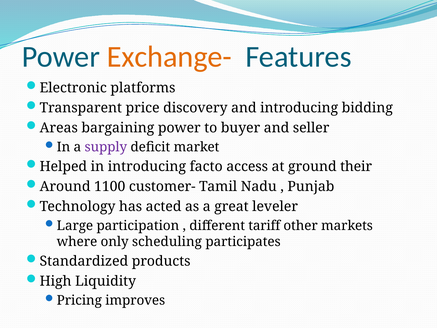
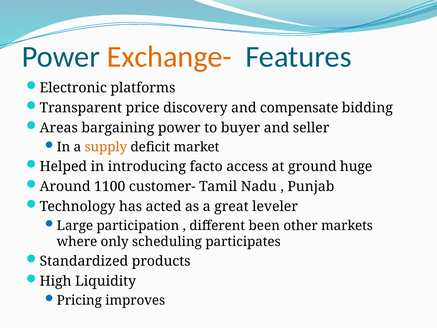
and introducing: introducing -> compensate (299, 108)
supply colour: purple -> orange (106, 147)
their: their -> huge (356, 167)
tariff: tariff -> been (264, 226)
